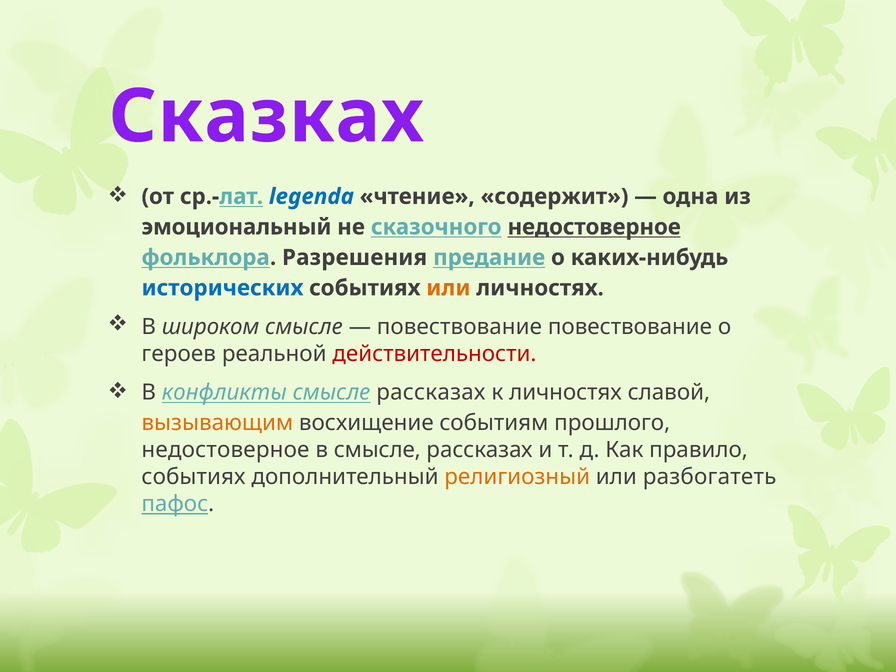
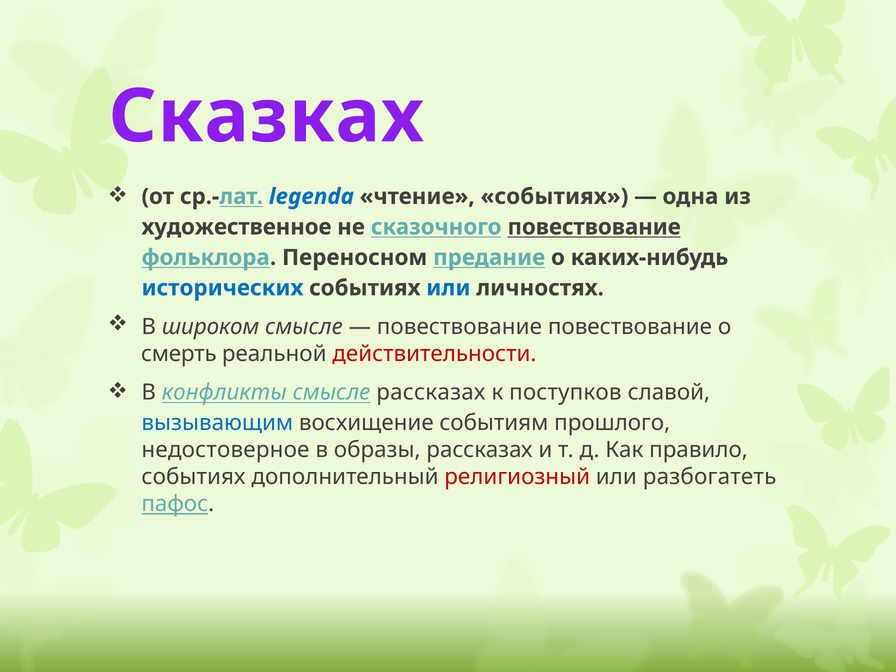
чтение содержит: содержит -> событиях (554, 197)
эмоциональный: эмоциональный -> художественное (237, 227)
сказочного недостоверное: недостоверное -> повествование (594, 227)
Разрешения: Разрешения -> Переносном (355, 257)
или colour: orange -> blue (448, 288)
героев: героев -> смерть (179, 354)
к личностях: личностях -> поступков (565, 393)
вызывающим colour: orange -> blue (217, 423)
в смысле: смысле -> образы (377, 450)
религиозный colour: orange -> red (517, 477)
